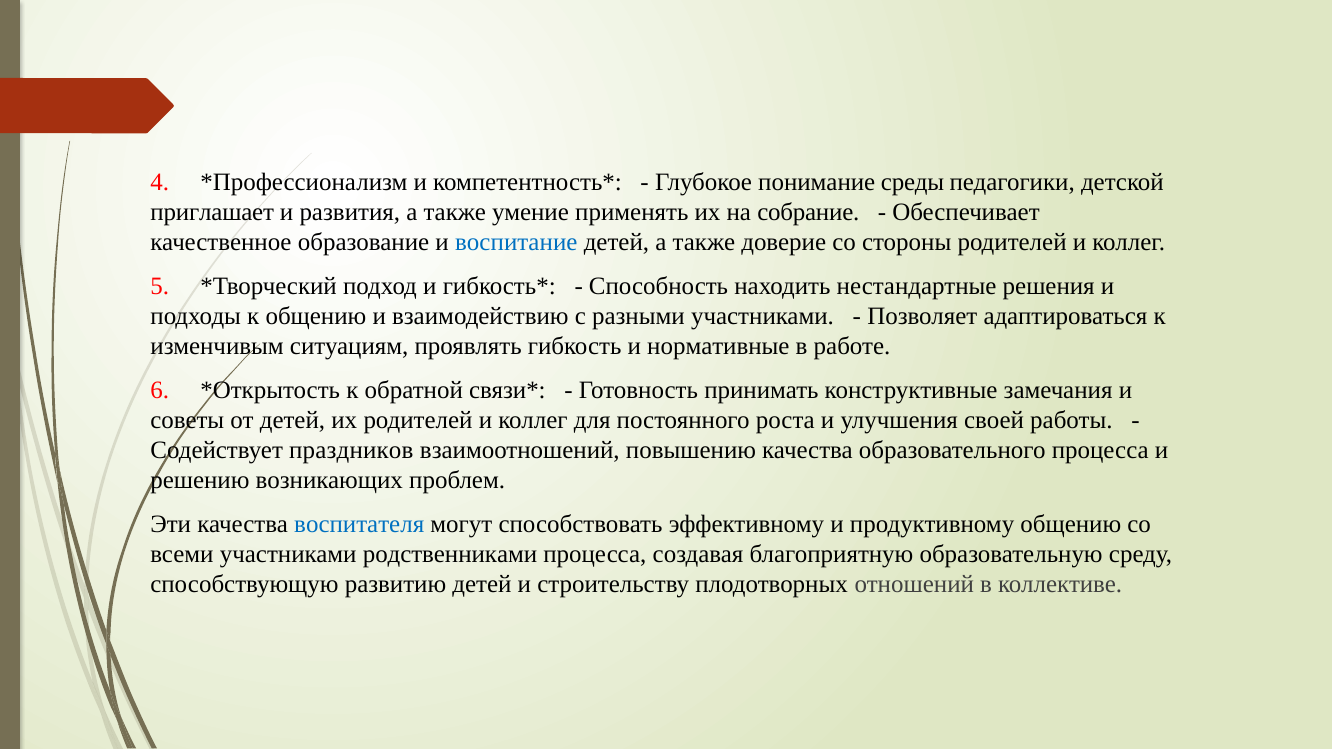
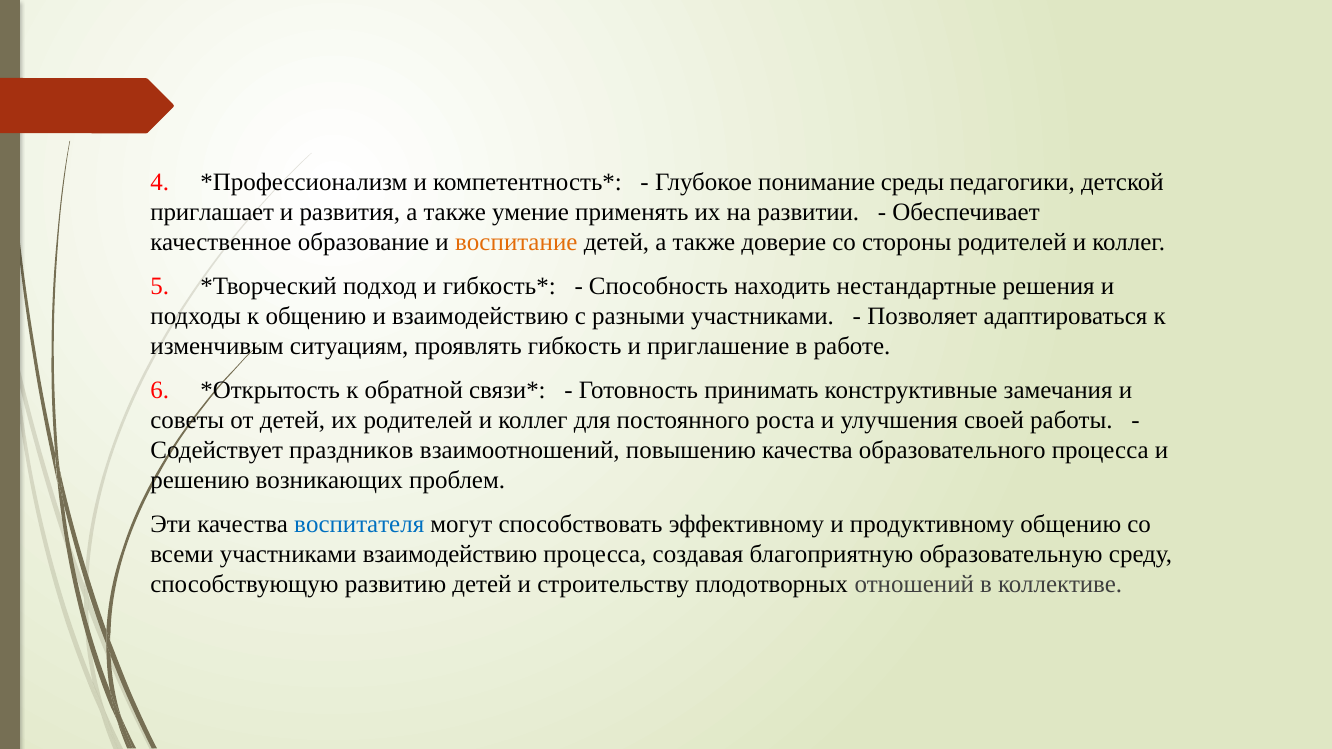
собрание: собрание -> развитии (808, 213)
воспитание colour: blue -> orange (516, 243)
нормативные: нормативные -> приглашение (718, 346)
участниками родственниками: родственниками -> взаимодействию (450, 554)
